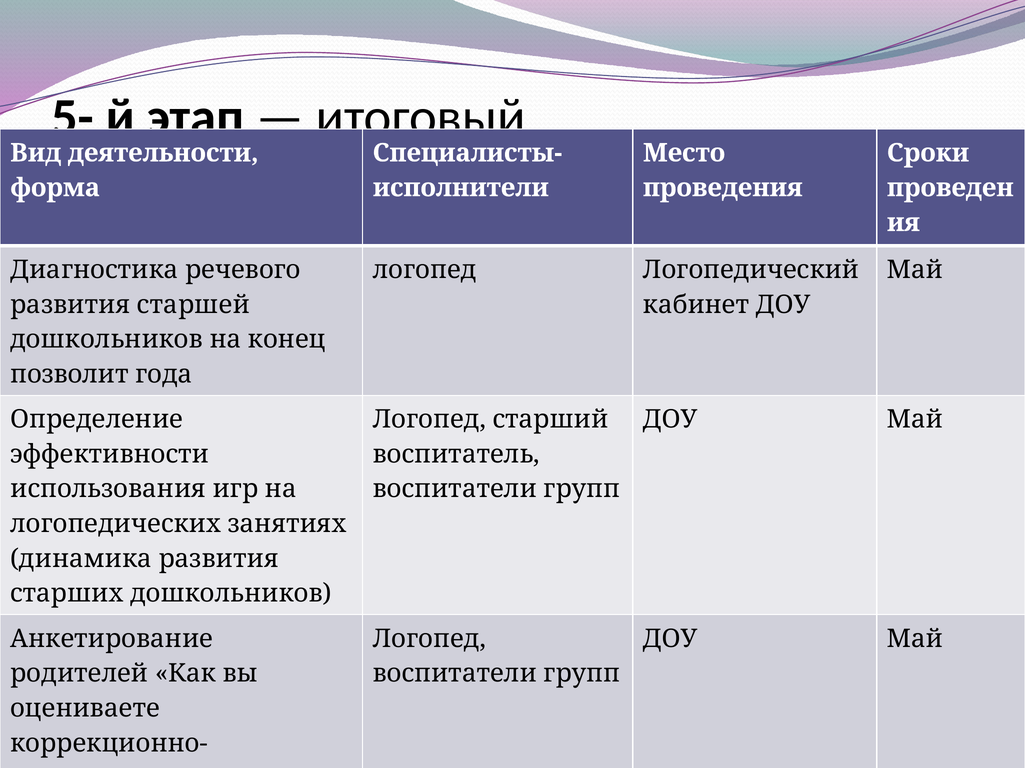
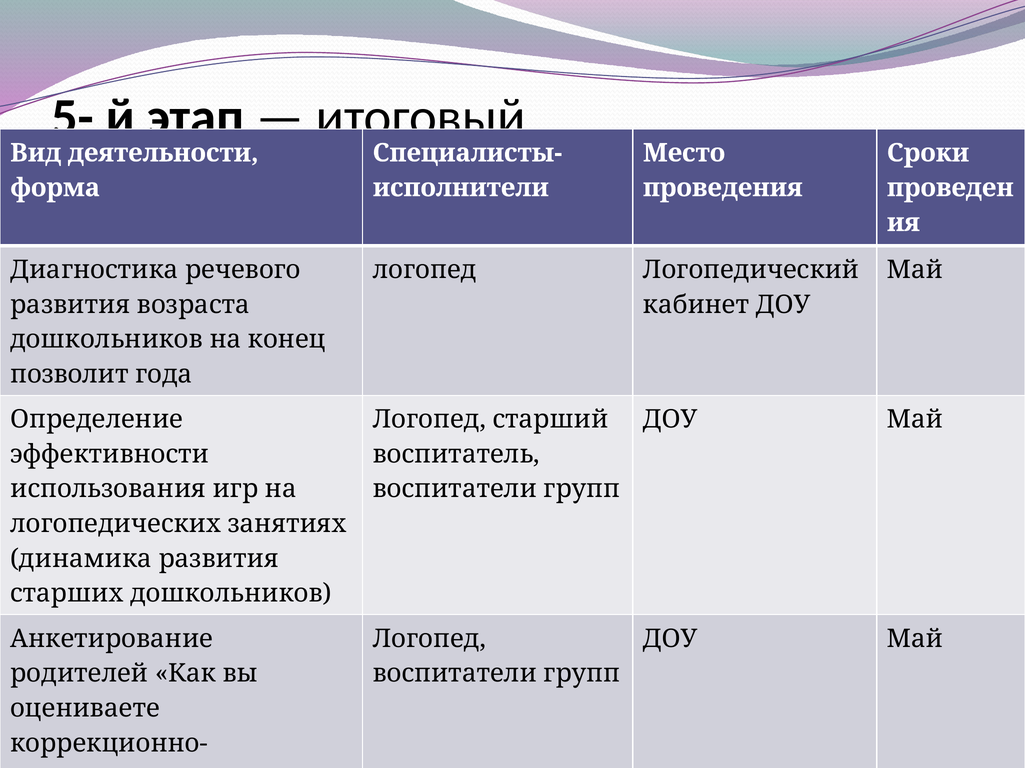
старшей: старшей -> возраста (193, 305)
